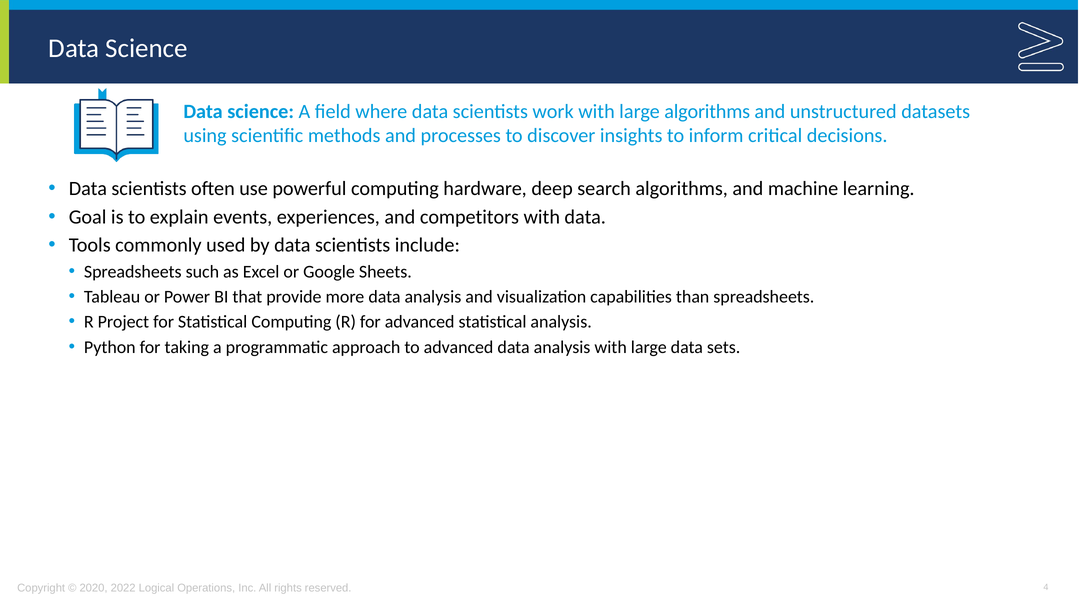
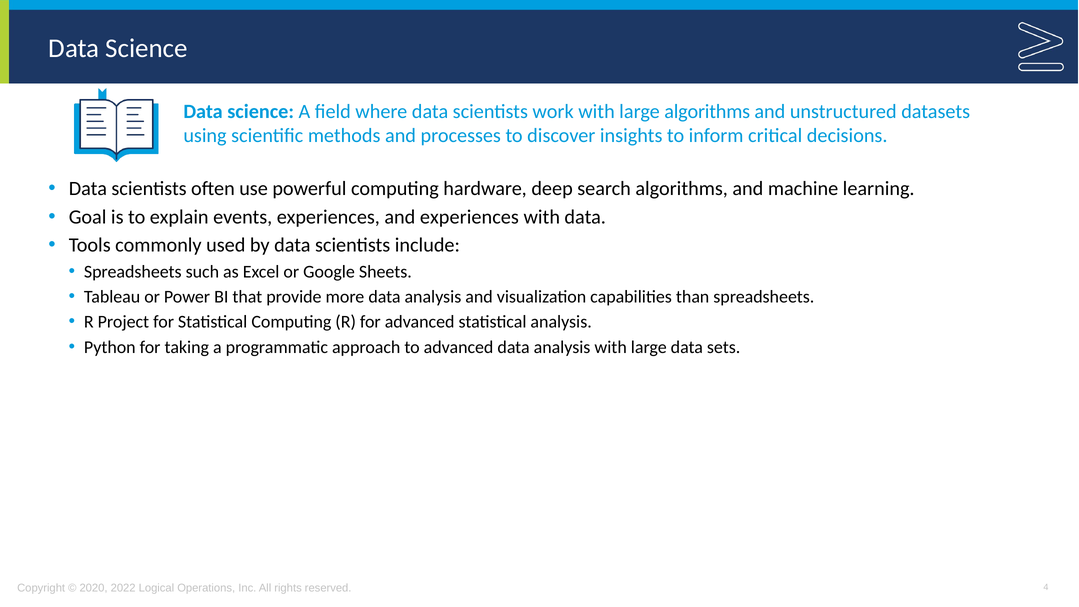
and competitors: competitors -> experiences (469, 217)
